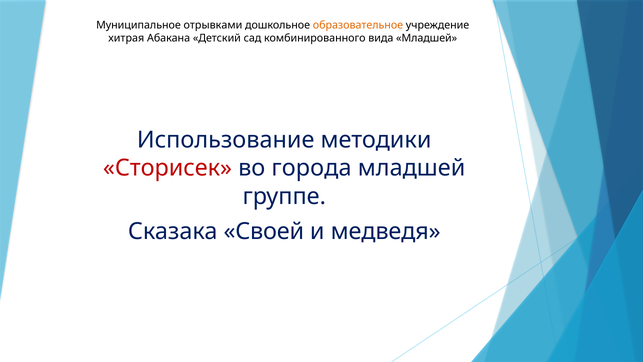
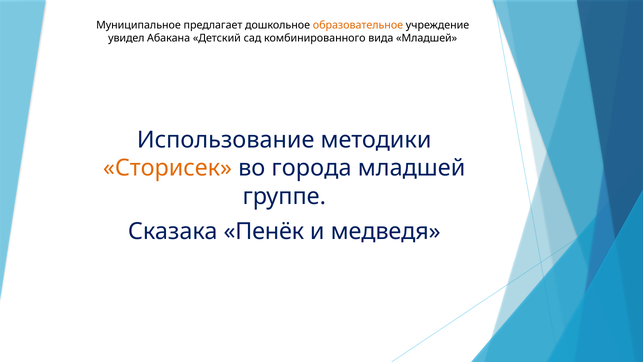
отрывками: отрывками -> предлагает (213, 25)
хитрая: хитрая -> увидел (126, 38)
Сторисек colour: red -> orange (168, 168)
Своей: Своей -> Пенёк (264, 231)
